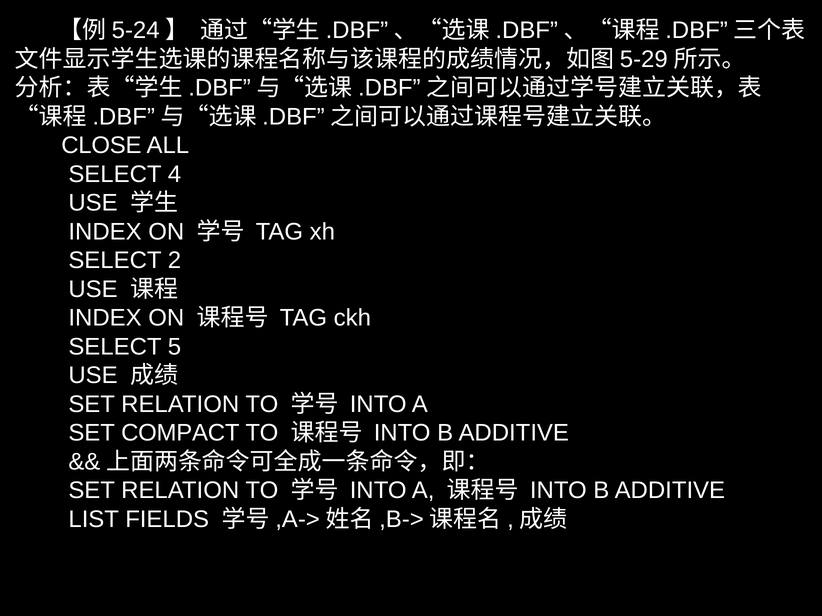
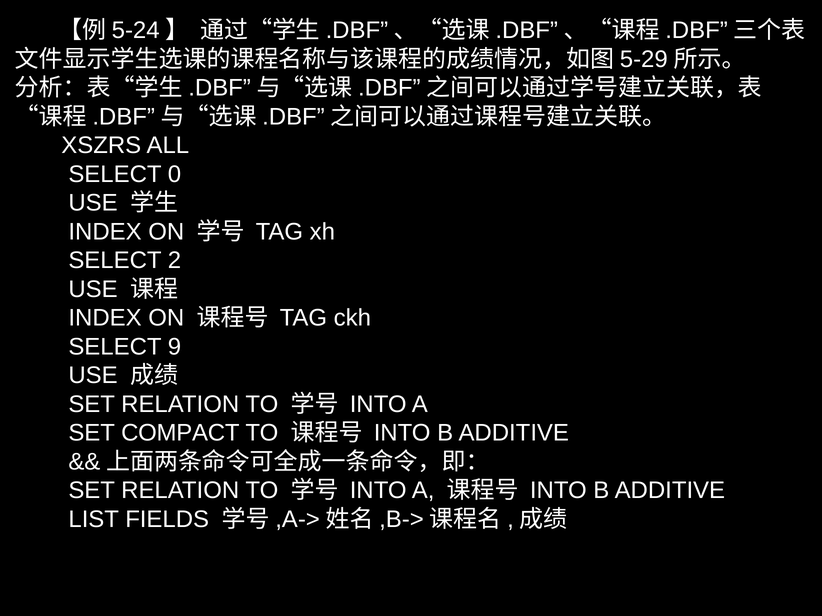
CLOSE: CLOSE -> XSZRS (101, 146)
4: 4 -> 0 (175, 174)
5: 5 -> 9 (175, 347)
